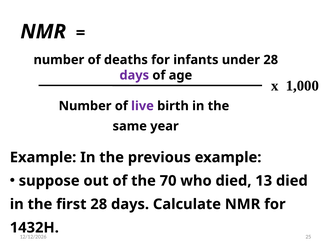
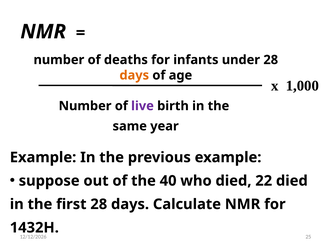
days colour: purple -> orange (134, 75)
70: 70 -> 40 (168, 181)
13: 13 -> 22 (264, 181)
